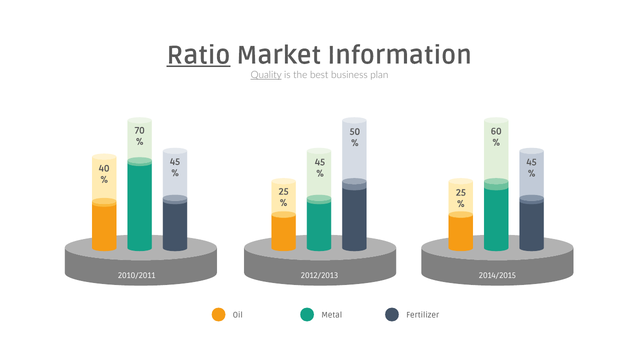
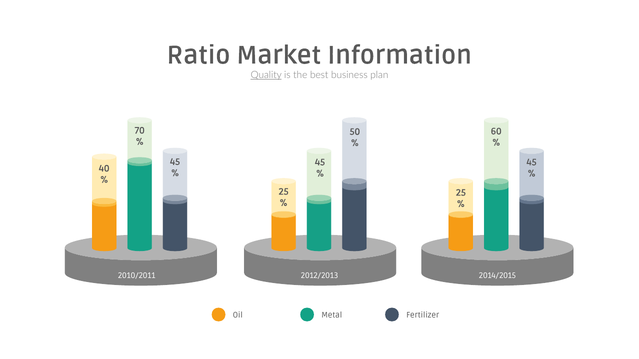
Ratio underline: present -> none (199, 55)
